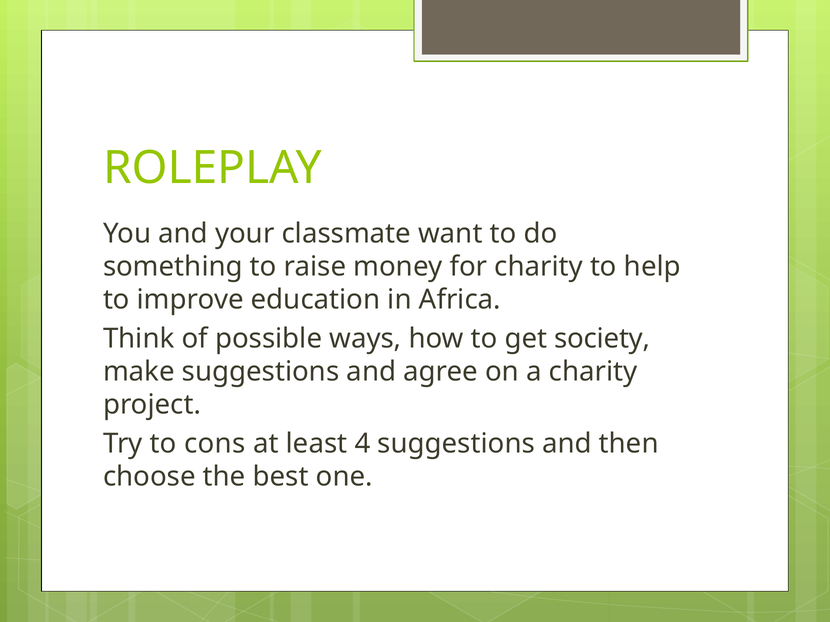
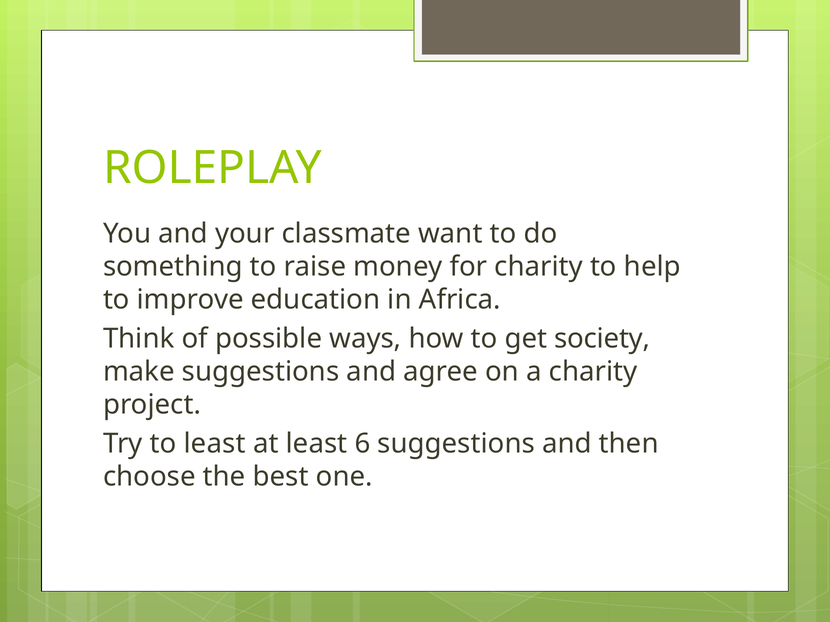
to cons: cons -> least (215, 444)
4: 4 -> 6 (362, 444)
